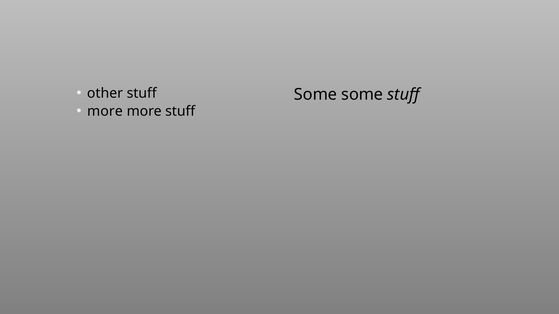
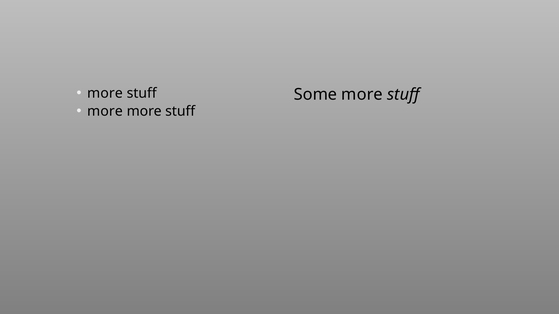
other: other -> more (105, 93)
Some some: some -> more (362, 95)
